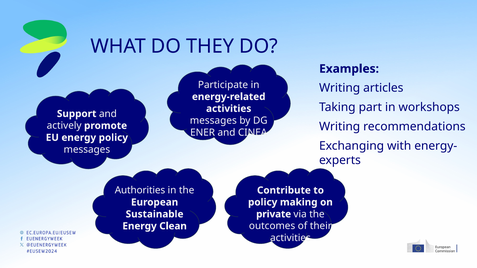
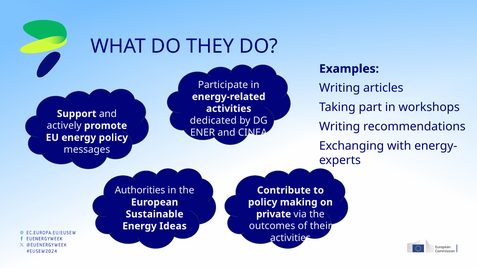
messages: messages -> dedicated (213, 121)
Clean: Clean -> Ideas (173, 226)
